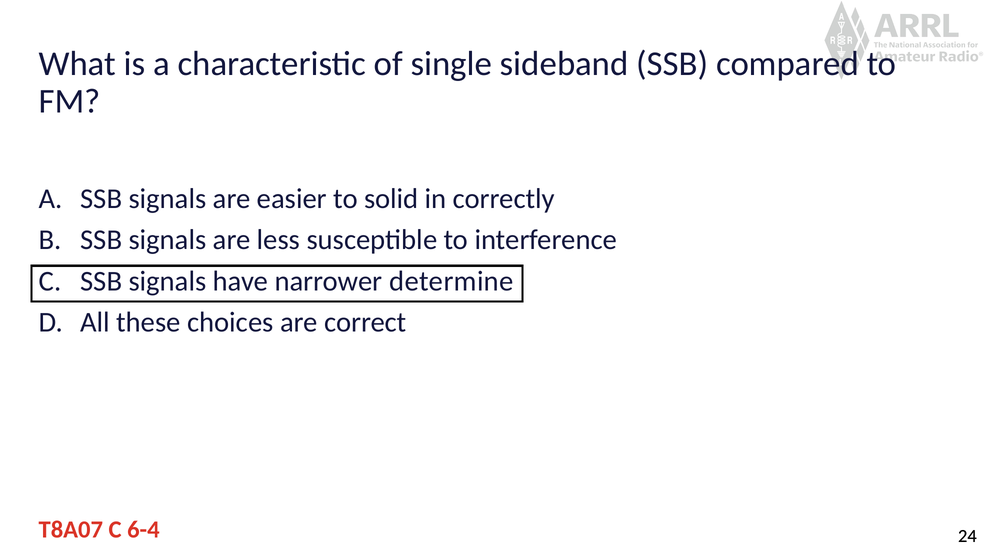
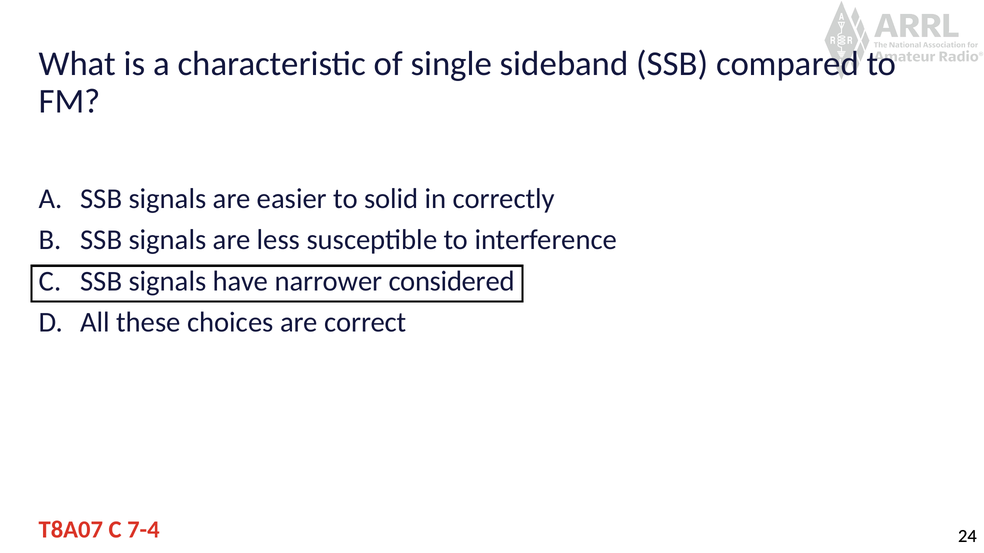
determine: determine -> considered (452, 281)
6-4: 6-4 -> 7-4 (143, 530)
